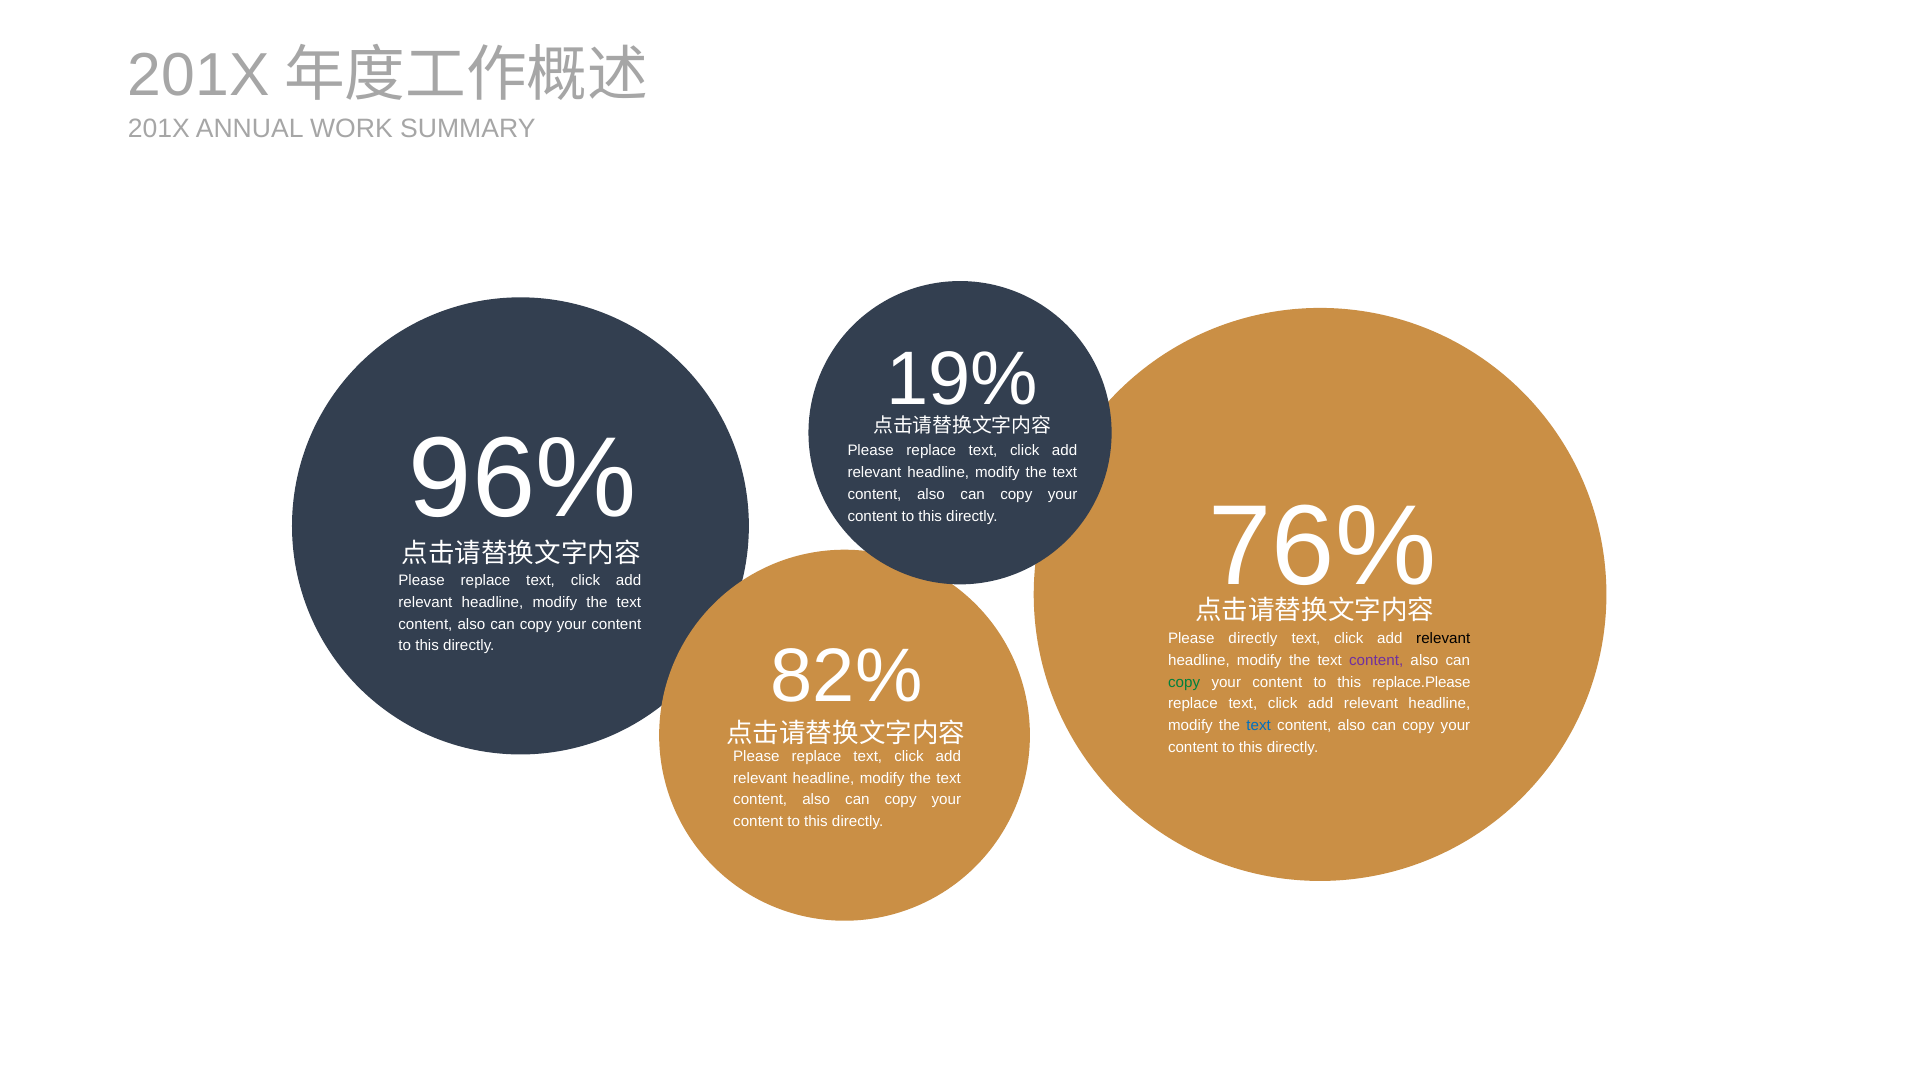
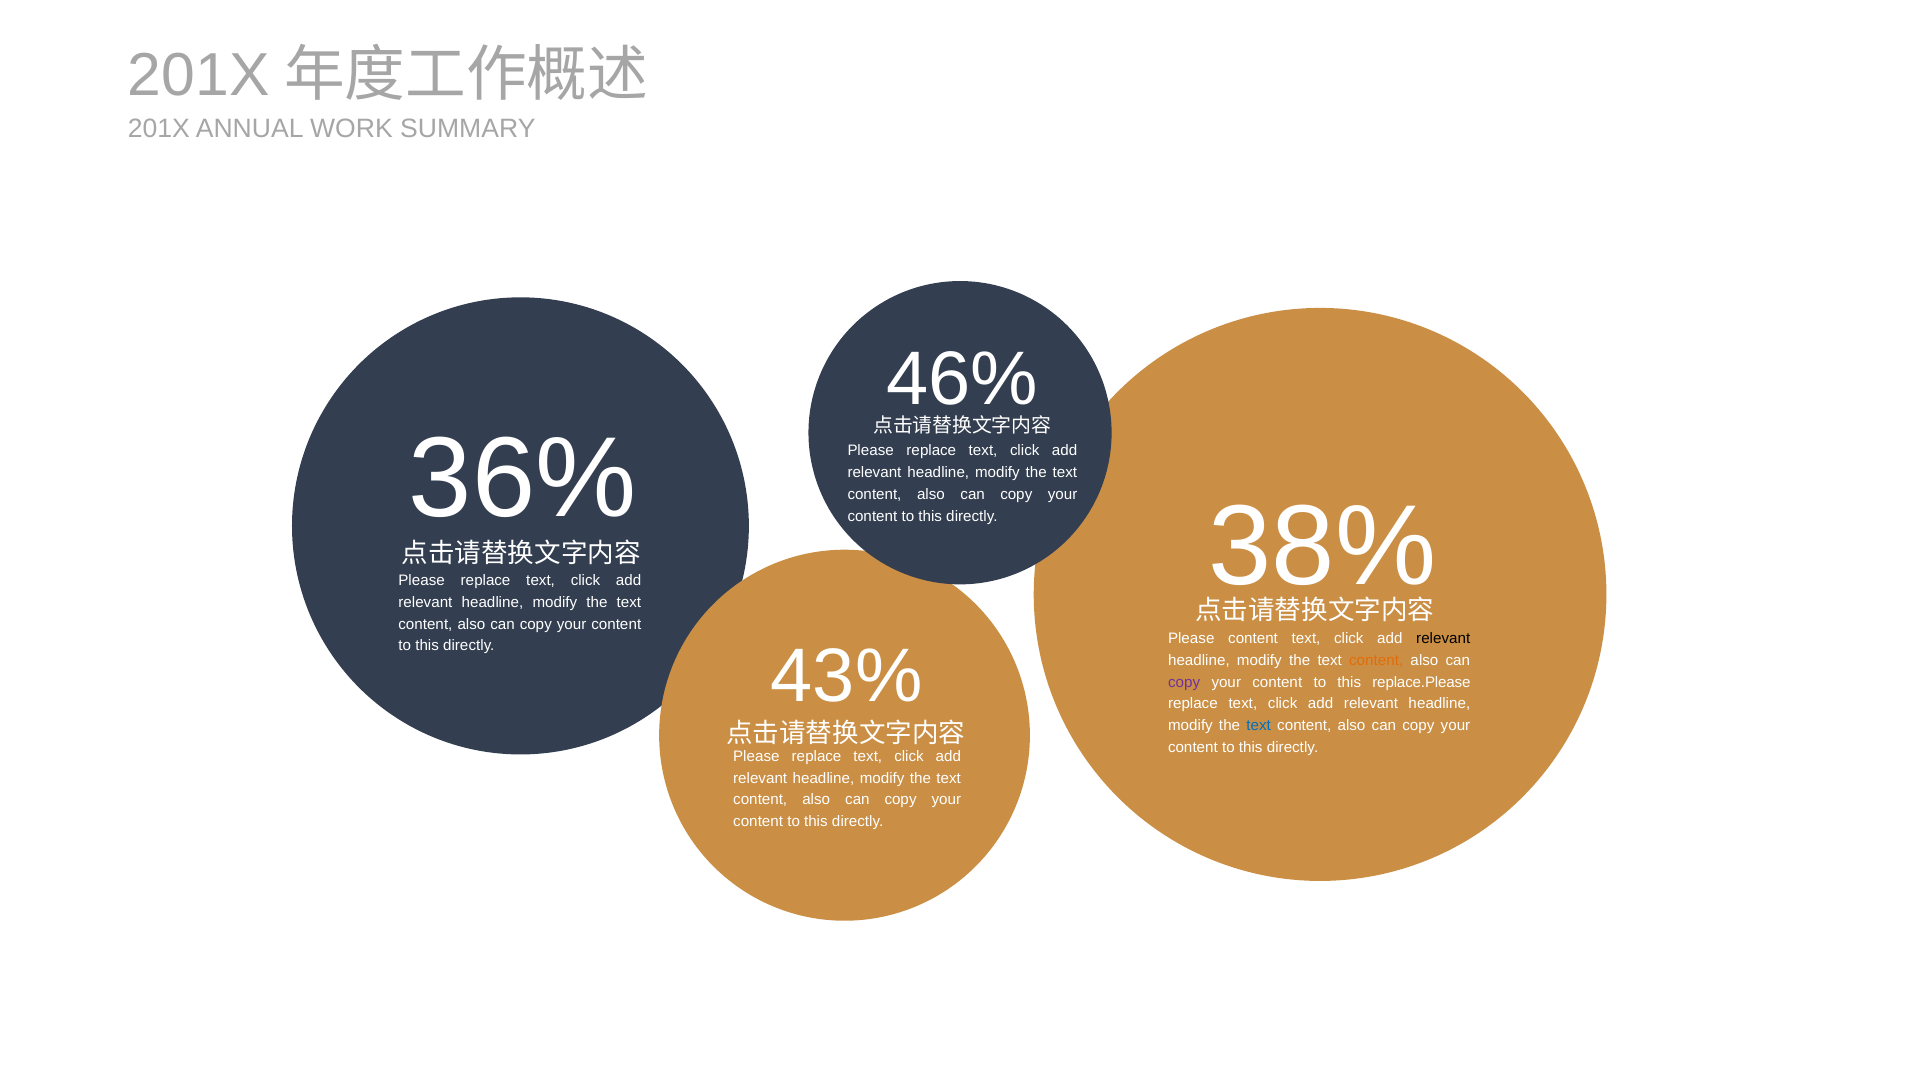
19%: 19% -> 46% (962, 380)
96%: 96% -> 36% (523, 479)
76%: 76% -> 38% (1322, 546)
Please directly: directly -> content (1253, 638)
82%: 82% -> 43% (847, 676)
content colour: purple -> orange (1376, 660)
copy colour: green -> purple (1184, 682)
